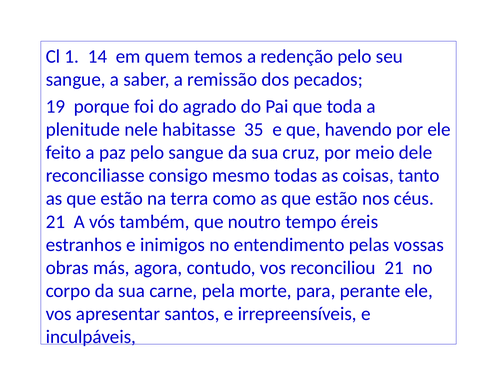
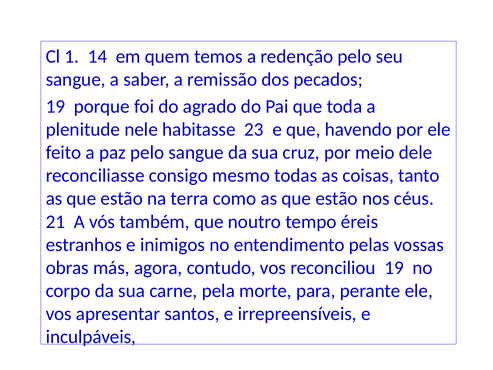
35: 35 -> 23 (254, 129)
reconciliou 21: 21 -> 19 (394, 268)
